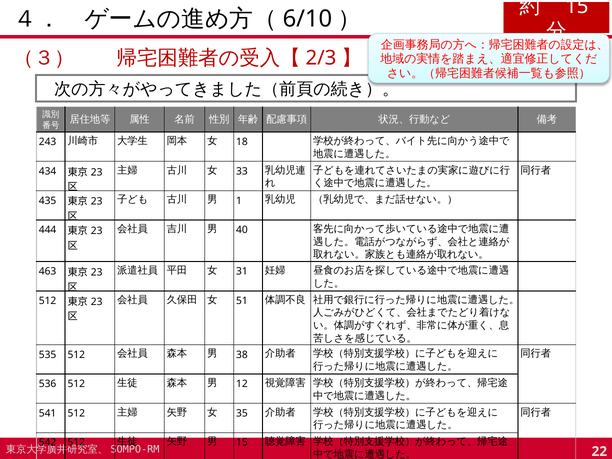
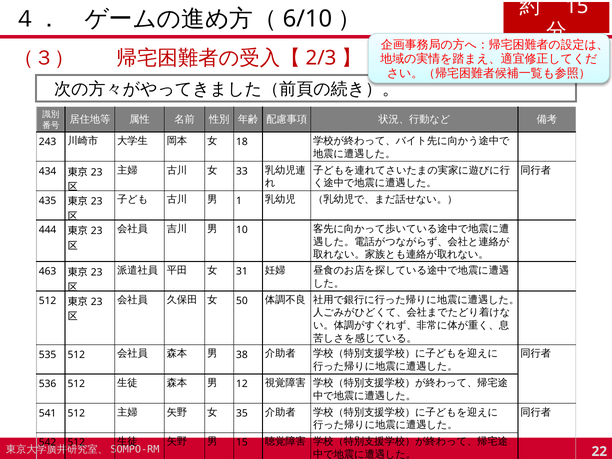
40: 40 -> 10 (242, 230)
51: 51 -> 50 (242, 301)
